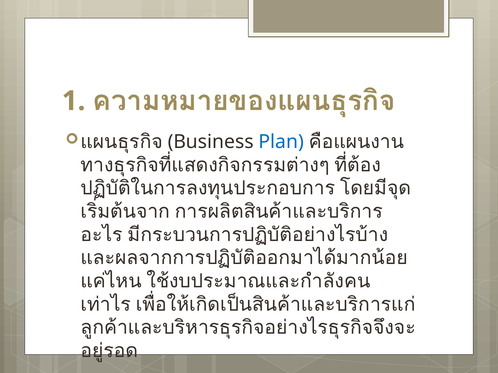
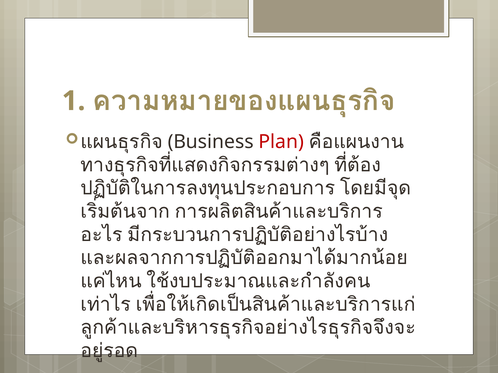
Plan colour: blue -> red (281, 142)
